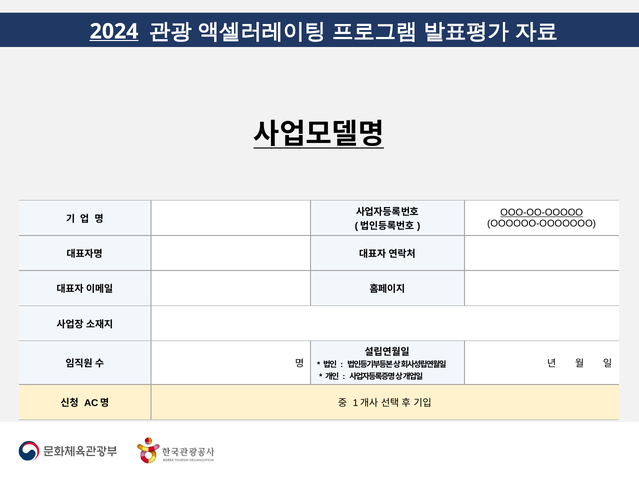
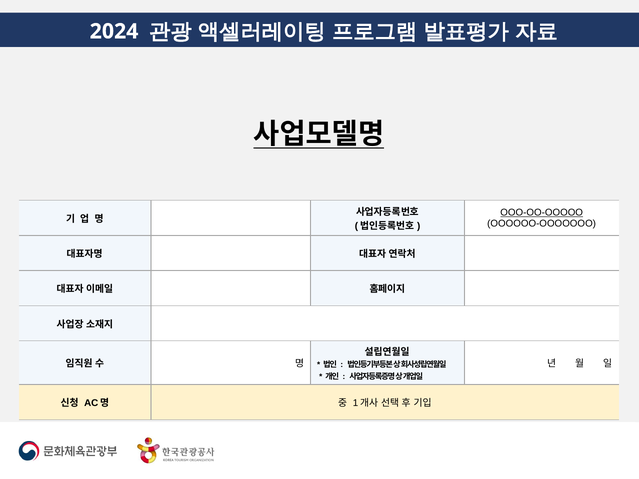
2024 underline: present -> none (114, 31)
